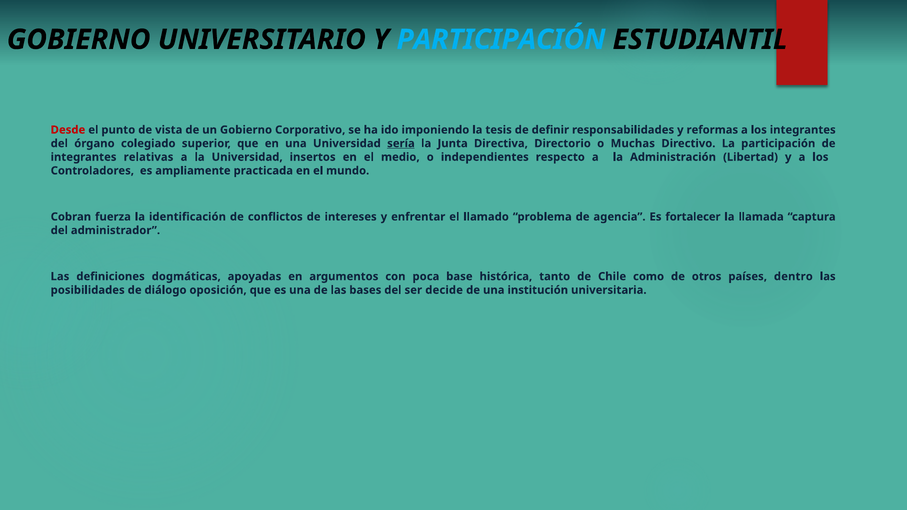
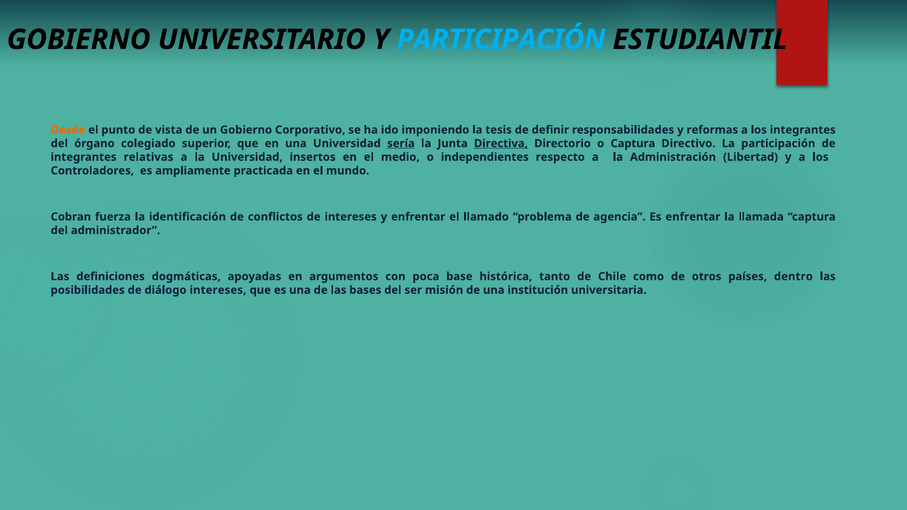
Desde colour: red -> orange (68, 130)
Directiva underline: none -> present (501, 144)
o Muchas: Muchas -> Captura (633, 144)
Es fortalecer: fortalecer -> enfrentar (693, 217)
diálogo oposición: oposición -> intereses (218, 290)
decide: decide -> misión (444, 290)
